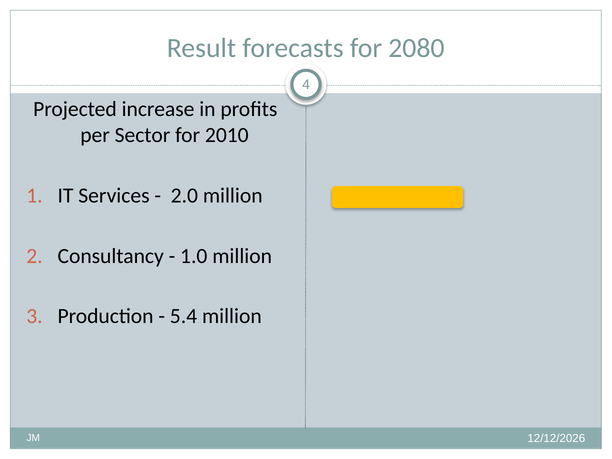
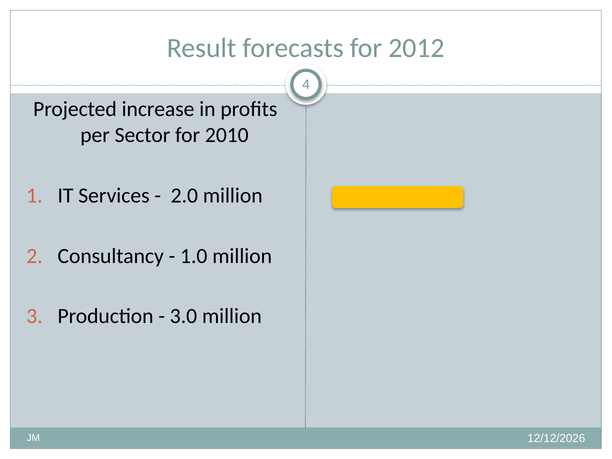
2080: 2080 -> 2012 (416, 48)
5.4: 5.4 -> 3.0 (184, 316)
